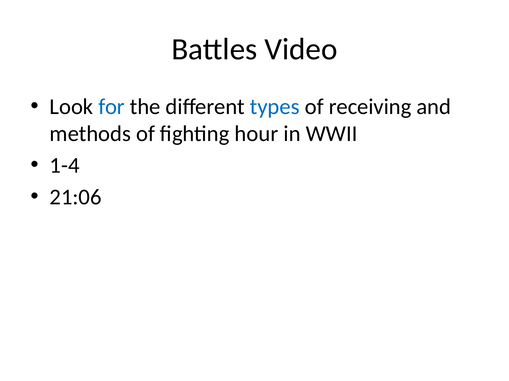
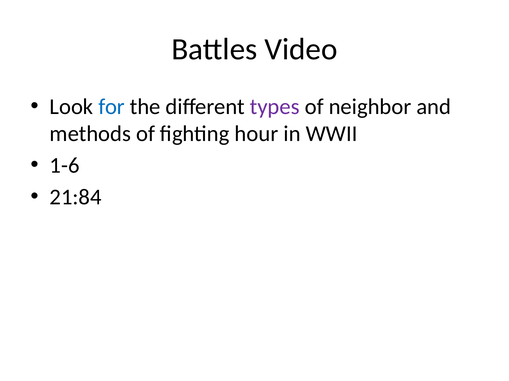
types colour: blue -> purple (275, 107)
receiving: receiving -> neighbor (370, 107)
1-4: 1-4 -> 1-6 (65, 166)
21:06: 21:06 -> 21:84 (76, 197)
